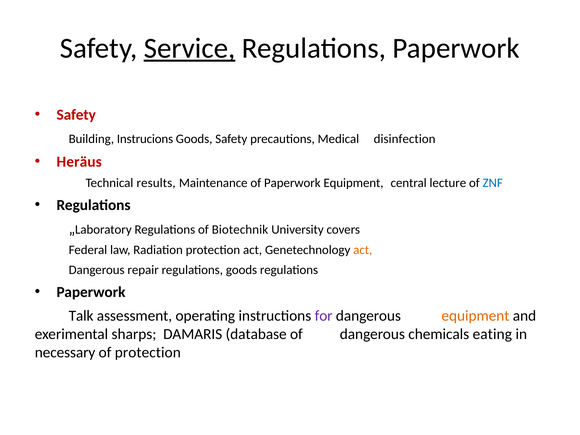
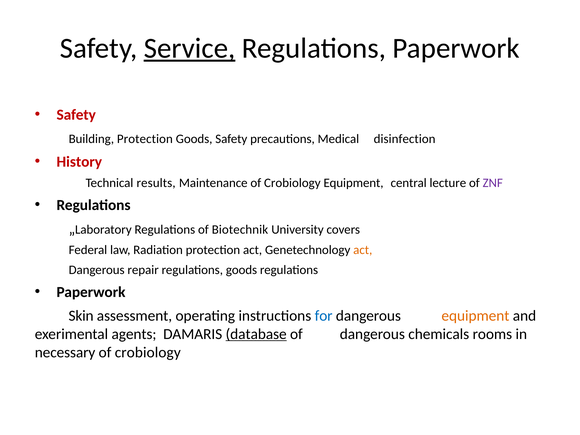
Building Instrucions: Instrucions -> Protection (145, 139)
Heräus: Heräus -> History (79, 162)
Maintenance of Paperwork: Paperwork -> Crobiology (292, 183)
ZNF colour: blue -> purple (493, 183)
Talk: Talk -> Skin (81, 316)
for colour: purple -> blue (324, 316)
sharps: sharps -> agents (134, 334)
database underline: none -> present (256, 334)
eating: eating -> rooms (492, 334)
protection: protection -> crobiology (148, 352)
